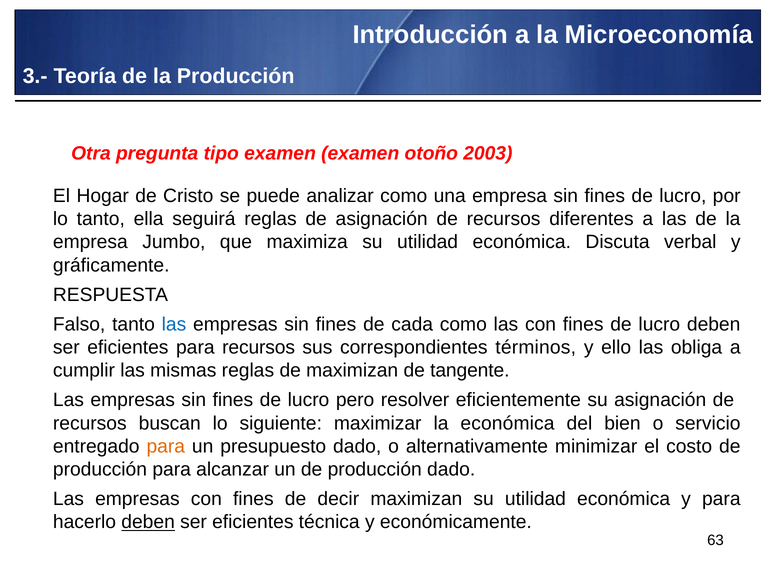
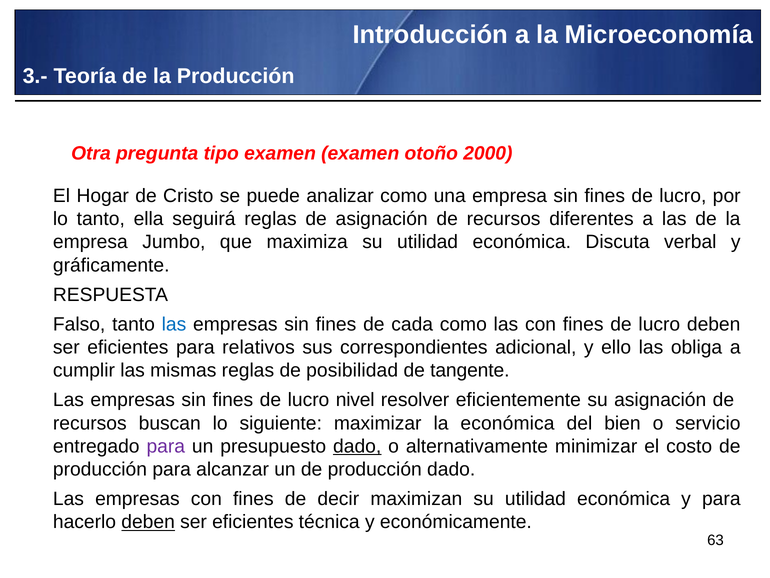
2003: 2003 -> 2000 (488, 153)
para recursos: recursos -> relativos (259, 347)
términos: términos -> adicional (536, 347)
de maximizan: maximizan -> posibilidad (352, 370)
pero: pero -> nivel (355, 400)
para colour: orange -> purple (166, 446)
dado underline: none -> present (357, 446)
